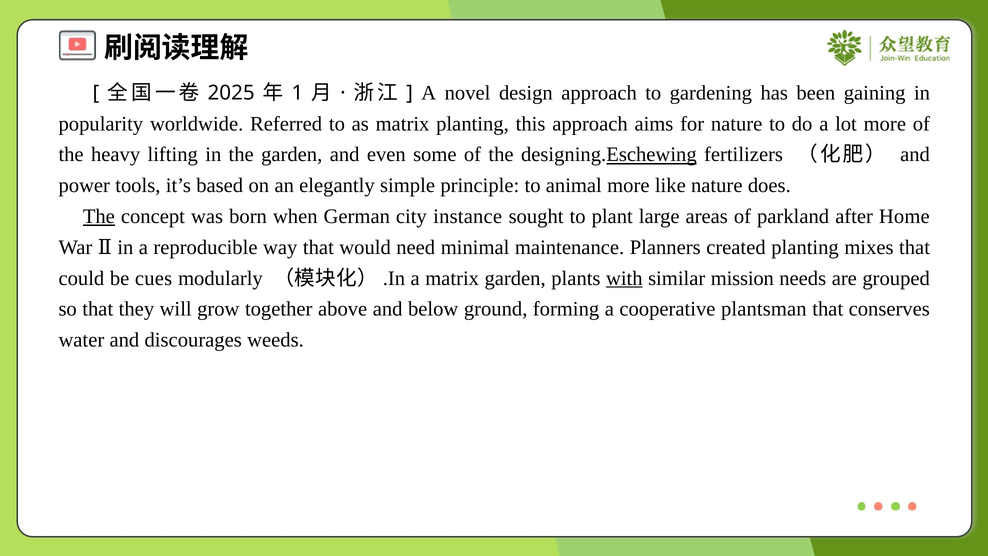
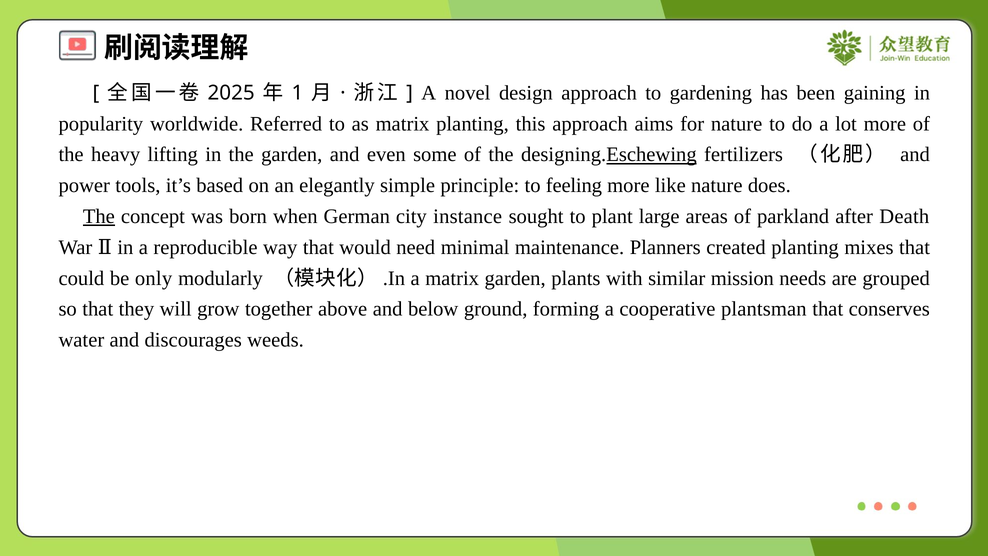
animal: animal -> feeling (574, 185)
Home: Home -> Death (904, 216)
cues: cues -> only (154, 278)
with underline: present -> none (624, 278)
